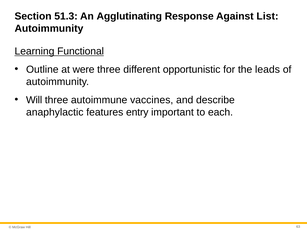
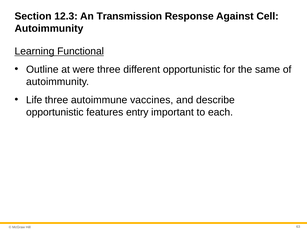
51.3: 51.3 -> 12.3 (66, 16)
Agglutinating: Agglutinating -> Transmission (129, 16)
List: List -> Cell (268, 16)
leads: leads -> same (268, 70)
Will: Will -> Life (34, 100)
anaphylactic: anaphylactic -> opportunistic (55, 112)
